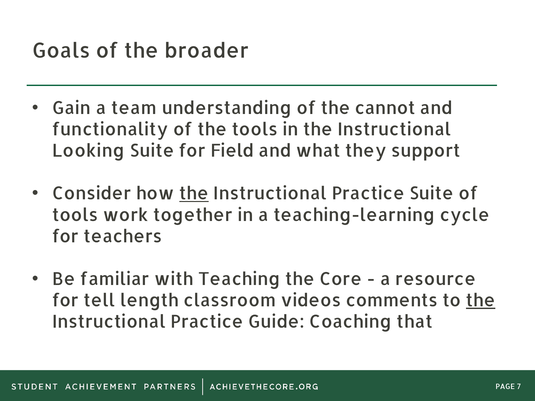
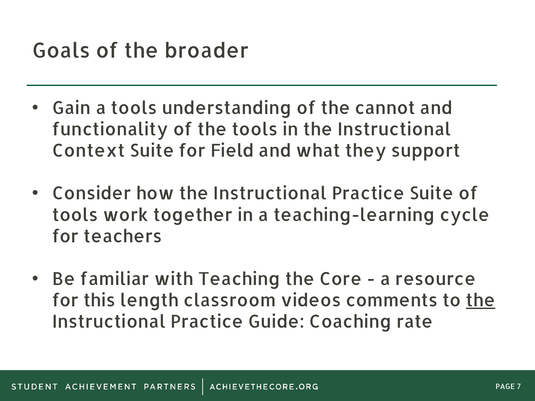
a team: team -> tools (134, 108)
Looking: Looking -> Context (89, 151)
the underline: present -> none (194, 194)
tell: tell -> this (99, 301)
that: that -> rate (415, 322)
